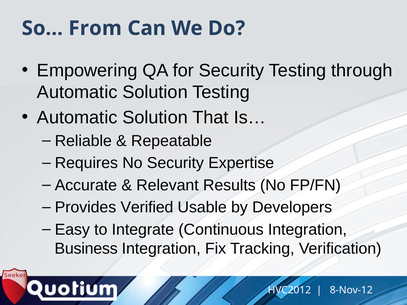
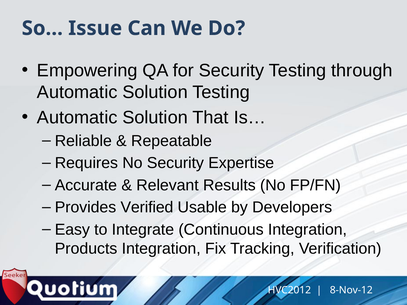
From: From -> Issue (95, 28)
Business: Business -> Products (86, 249)
